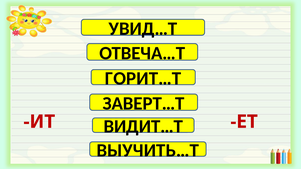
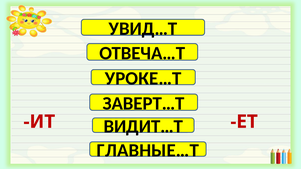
ГОРИТ…Т: ГОРИТ…Т -> УРОКЕ…Т (143, 79)
ВЫУЧИТЬ…Т: ВЫУЧИТЬ…Т -> ГЛАВНЫЕ…Т (148, 151)
